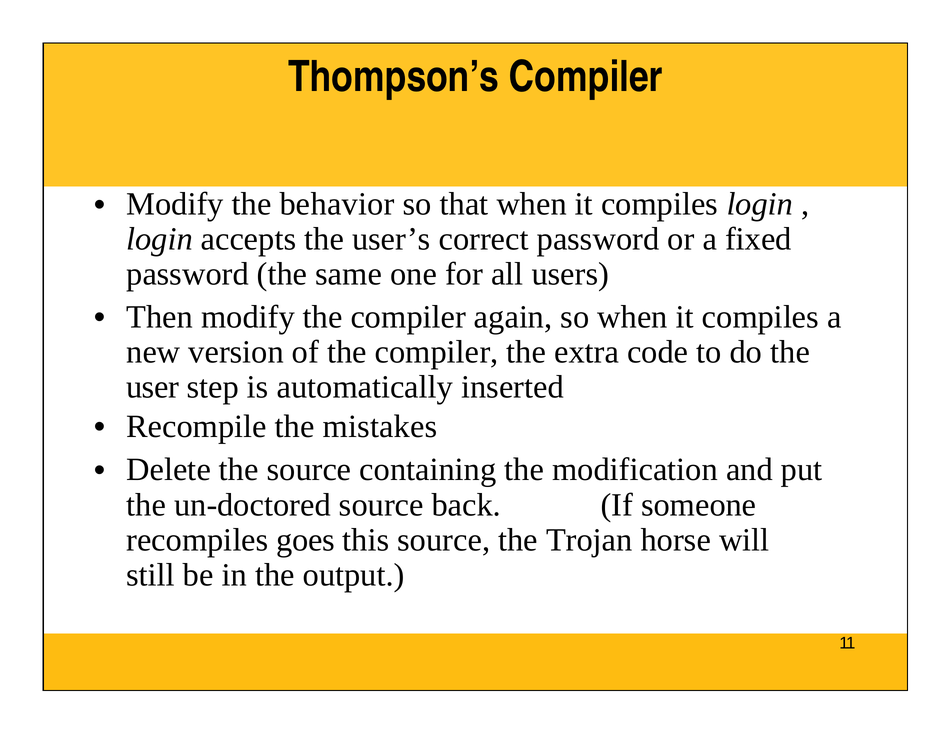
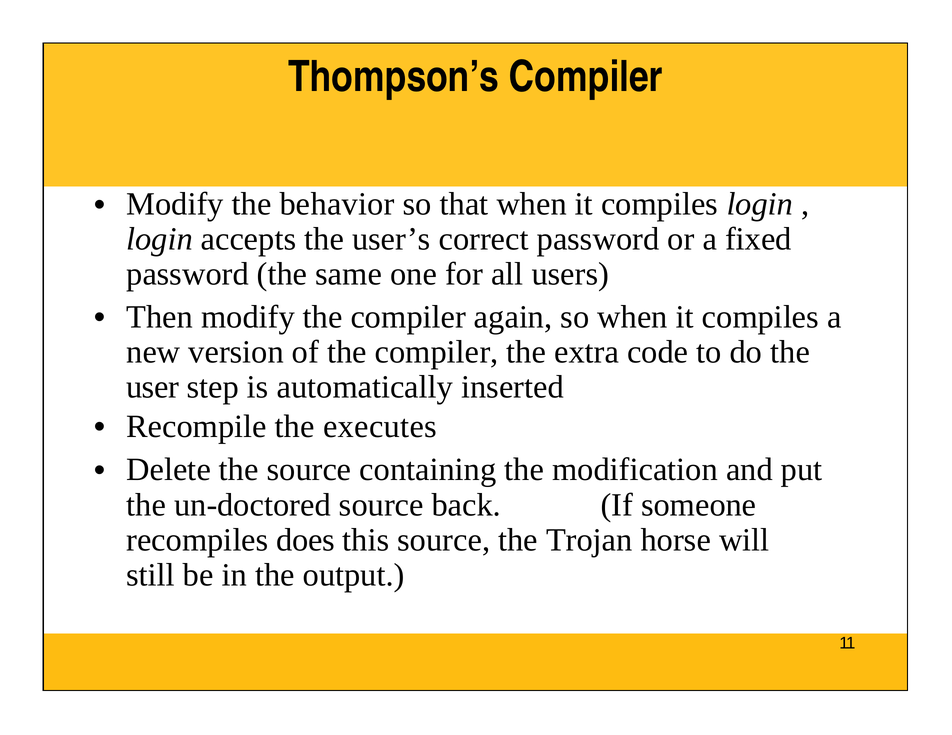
mistakes: mistakes -> executes (380, 427)
goes: goes -> does (306, 540)
